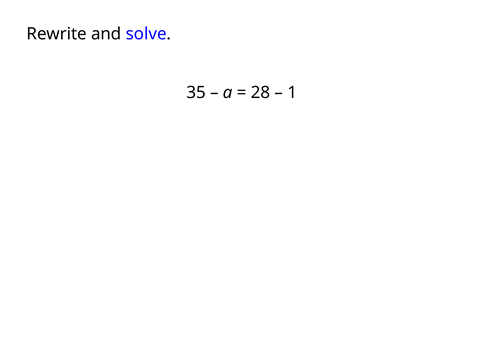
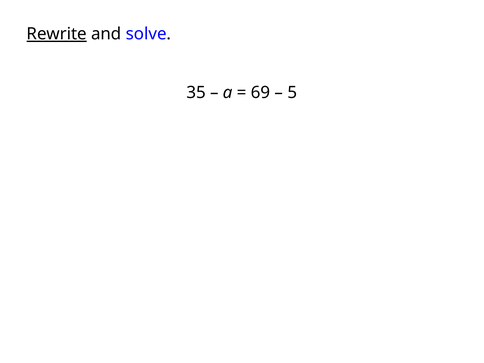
Rewrite underline: none -> present (57, 34)
28: 28 -> 69 (261, 93)
1: 1 -> 5 (292, 93)
